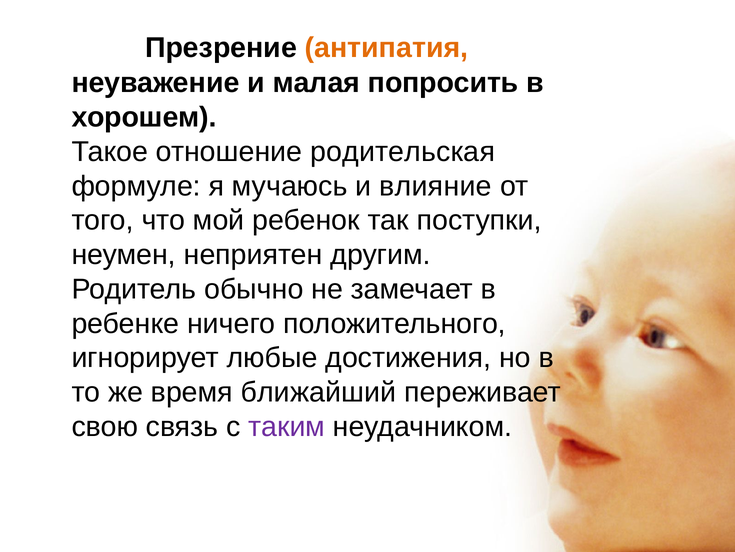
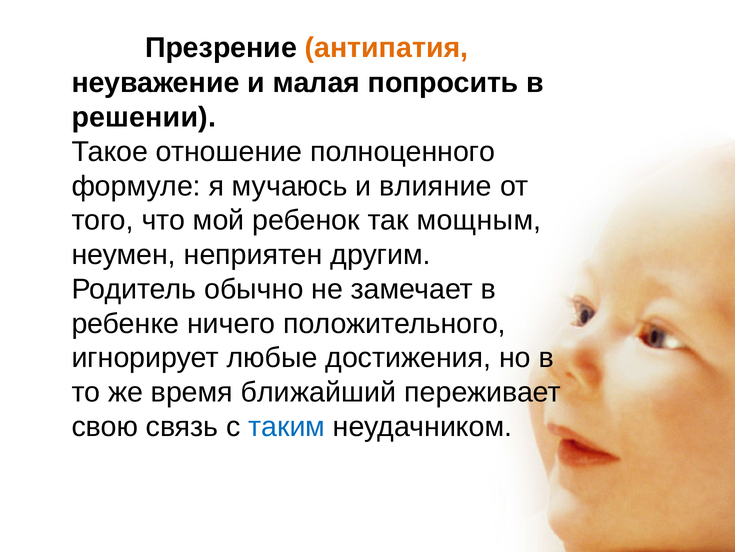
хорошем: хорошем -> решении (144, 117)
родительская: родительская -> полноценного (403, 152)
поступки: поступки -> мощным (479, 220)
таким colour: purple -> blue (287, 426)
